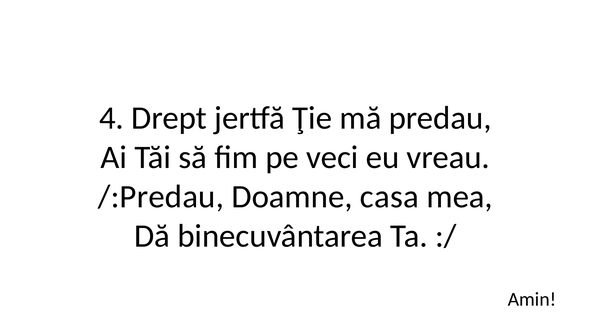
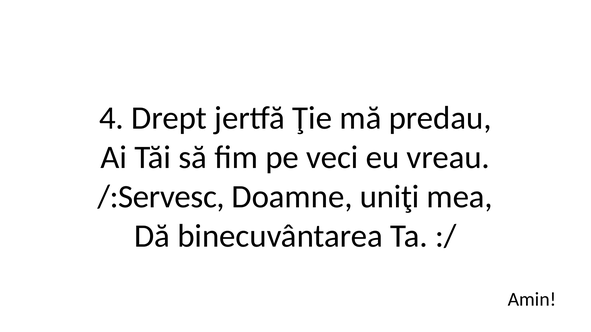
/:Predau: /:Predau -> /:Servesc (161, 197)
casa: casa -> uniţi (390, 197)
